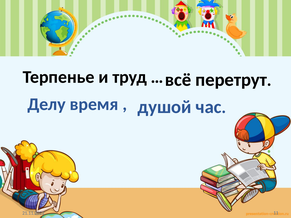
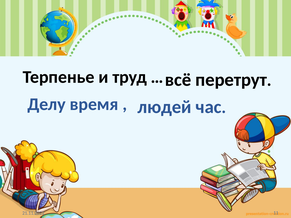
душой: душой -> людей (165, 107)
